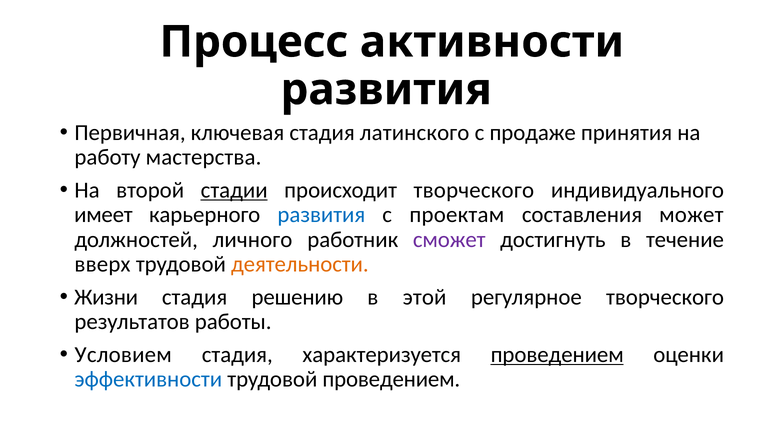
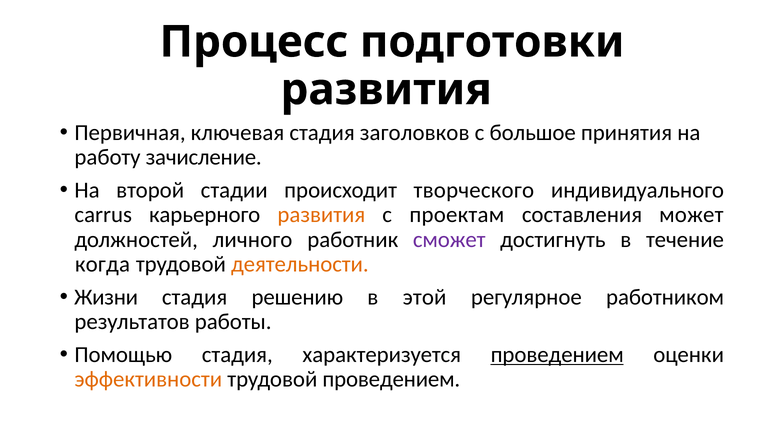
активности: активности -> подготовки (492, 42)
латинского: латинского -> заголовков (415, 133)
продаже: продаже -> большое (533, 133)
мастерства: мастерства -> зачисление (204, 157)
стадии underline: present -> none (234, 190)
имеет: имеет -> carrus (103, 215)
развития colour: blue -> orange (321, 215)
вверх: вверх -> когда (102, 264)
регулярное творческого: творческого -> работником (665, 297)
Условием: Условием -> Помощью (123, 355)
эффективности colour: blue -> orange (148, 379)
